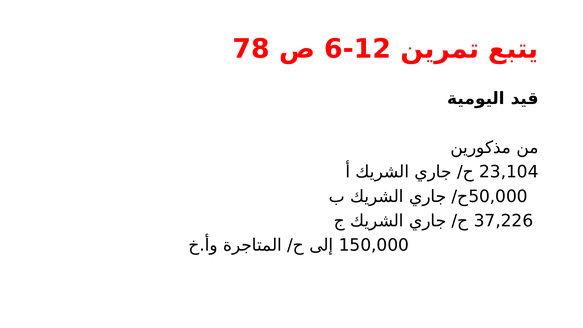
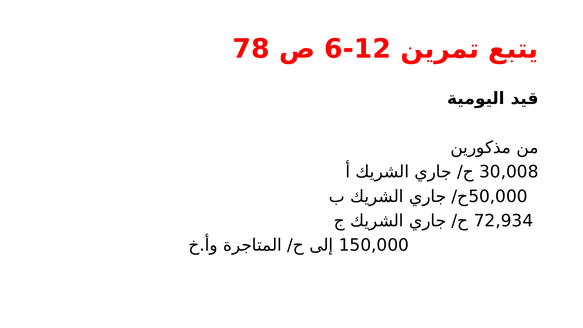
23,104: 23,104 -> 30,008 (509, 172)
37,226: 37,226 -> 72,934 (503, 221)
